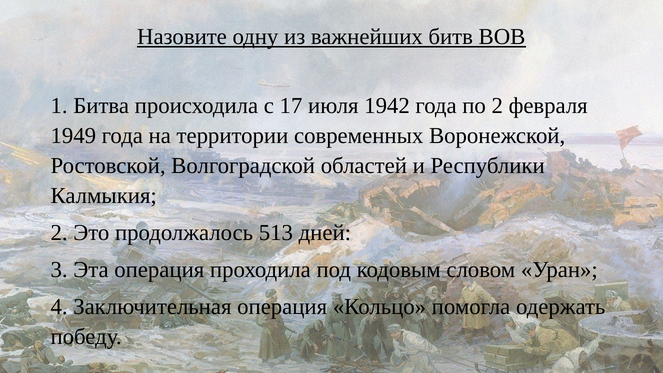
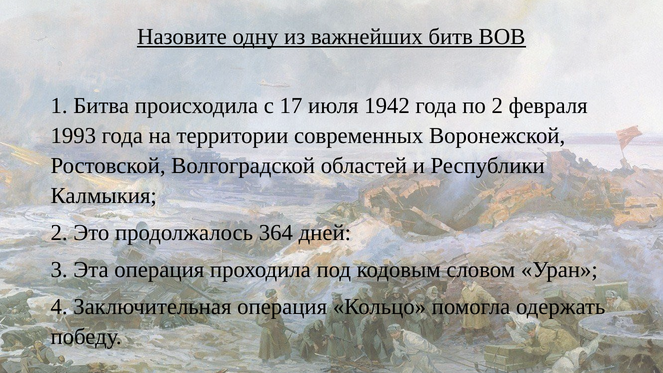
1949: 1949 -> 1993 (73, 136)
513: 513 -> 364 (276, 233)
